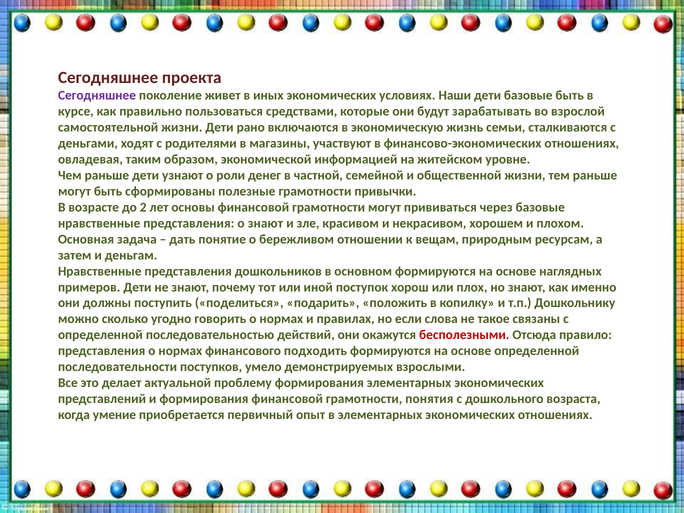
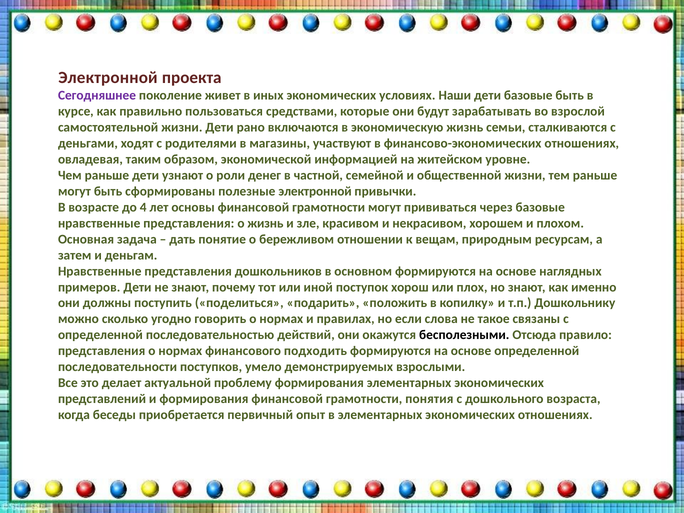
Сегодняшнее: Сегодняшнее -> Электронной (108, 78)
полезные грамотности: грамотности -> электронной (315, 191)
2: 2 -> 4 (143, 207)
о знают: знают -> жизнь (265, 223)
бесполезными colour: red -> black (464, 335)
умение: умение -> беседы (114, 415)
